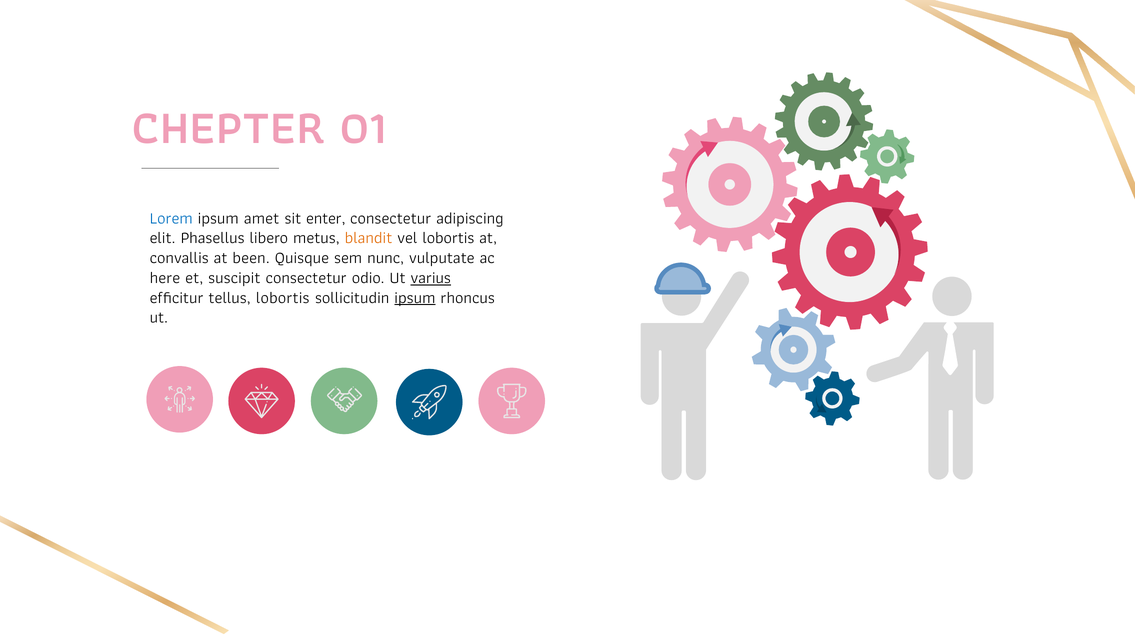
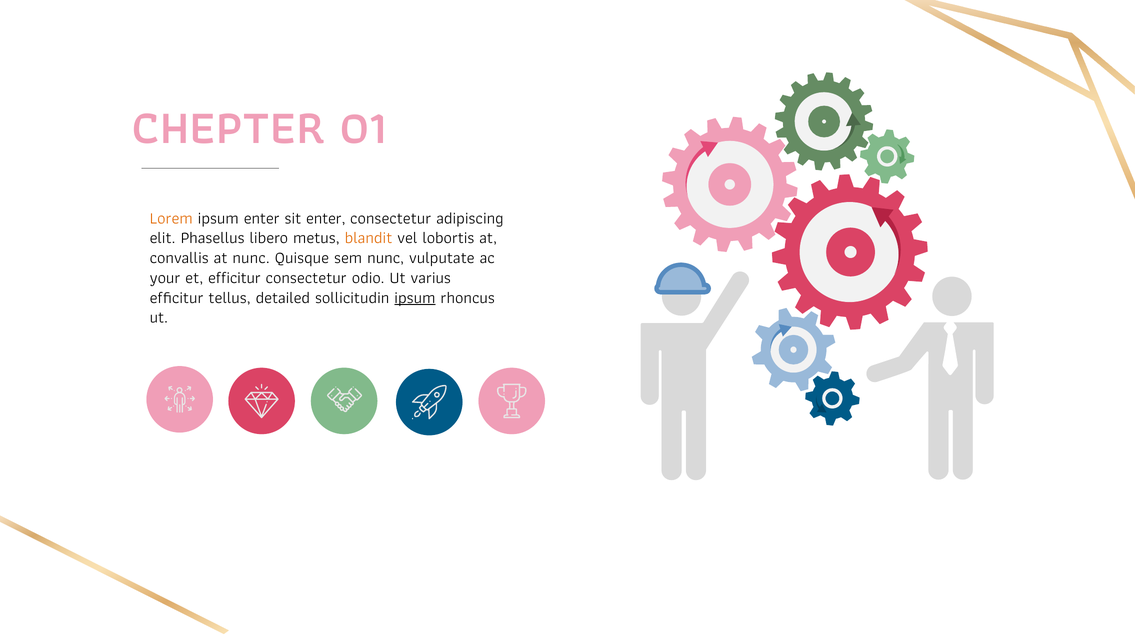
Lorem colour: blue -> orange (171, 218)
ipsum amet: amet -> enter (262, 218)
at been: been -> nunc (251, 258)
here: here -> your (165, 278)
et suscipit: suscipit -> efficitur (234, 278)
varius underline: present -> none (431, 278)
tellus lobortis: lobortis -> detailed (283, 298)
